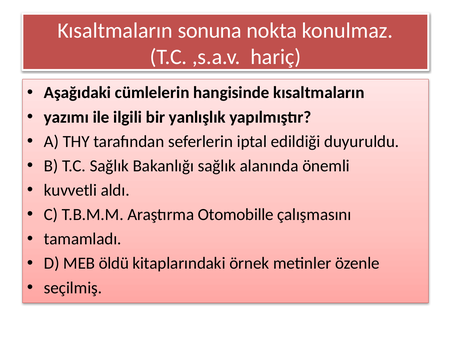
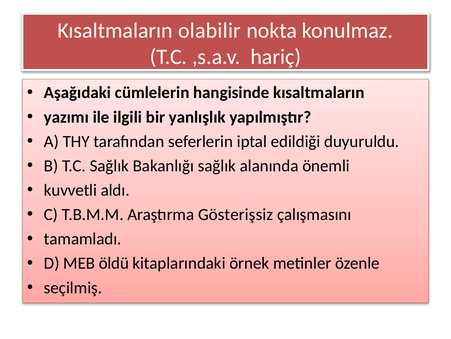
sonuna: sonuna -> olabilir (210, 30)
Otomobille: Otomobille -> Gösterişsiz (236, 214)
